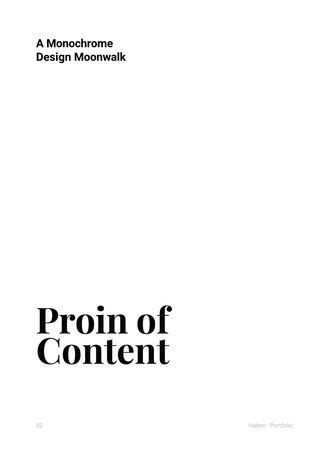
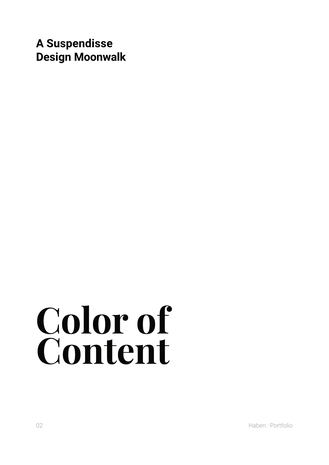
Monochrome: Monochrome -> Suspendisse (80, 43)
Proin: Proin -> Color (82, 322)
